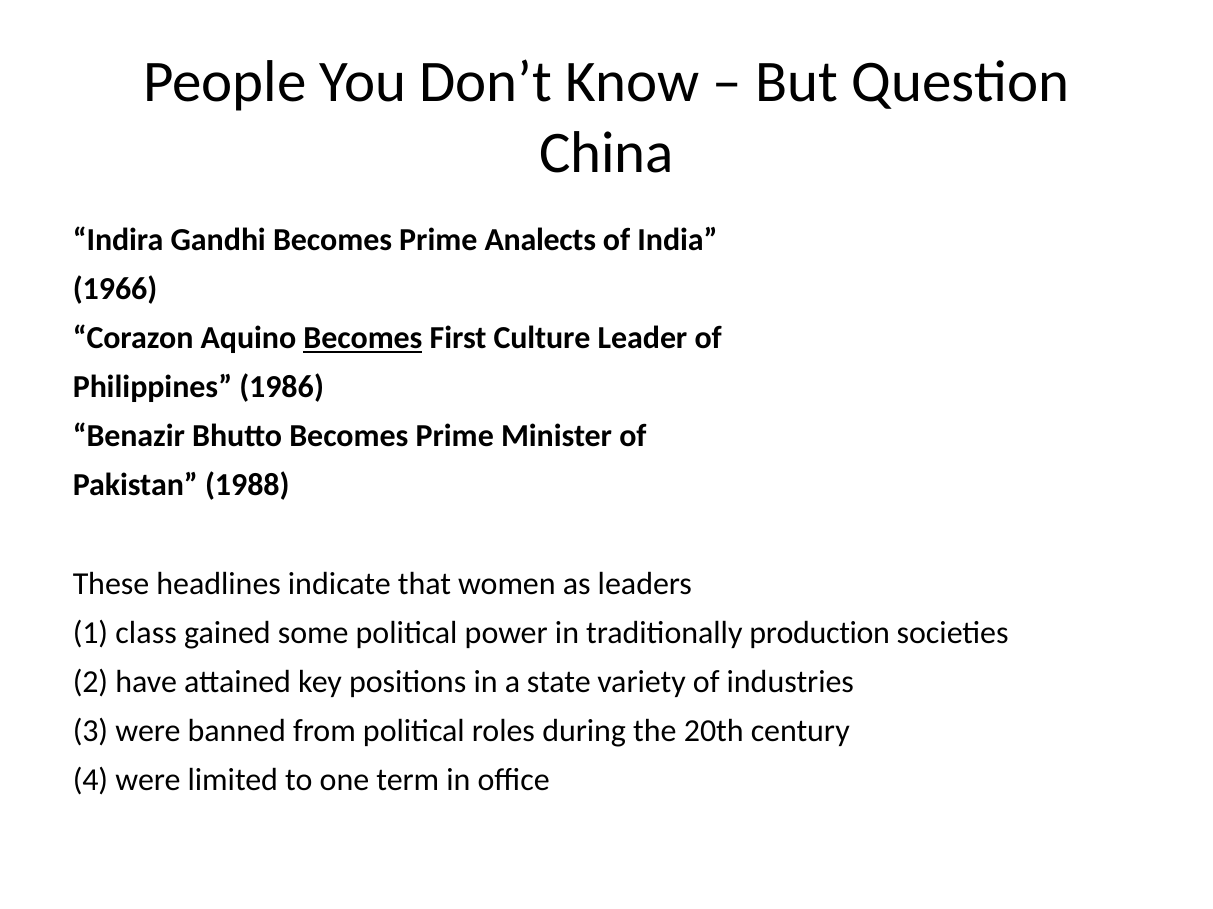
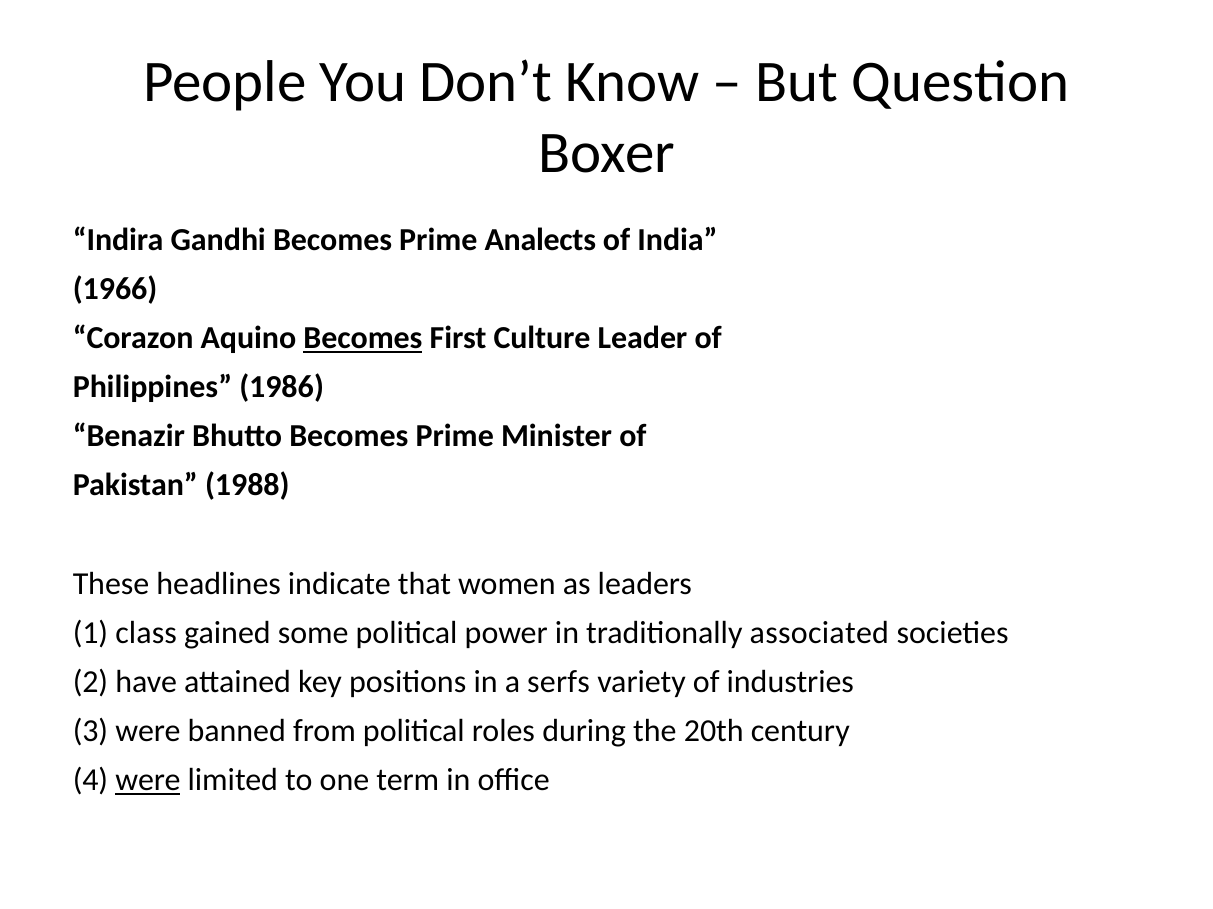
China: China -> Boxer (607, 153)
production: production -> associated (819, 633)
state: state -> serfs (559, 682)
were underline: none -> present (148, 781)
